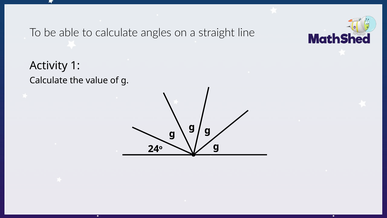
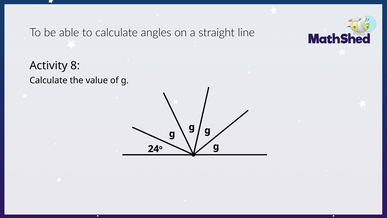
1: 1 -> 8 (75, 65)
